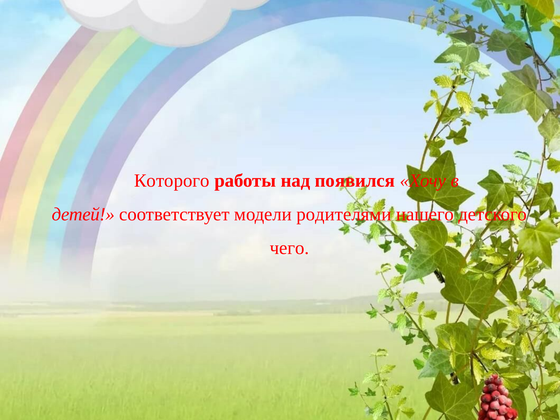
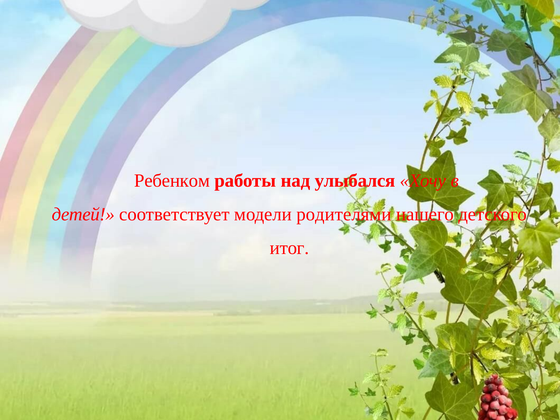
Которого: Которого -> Ребенком (172, 181)
появился: появился -> улыбался (355, 181)
чего: чего -> итог (290, 248)
